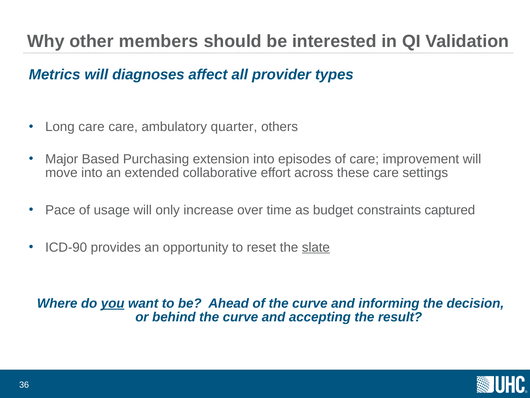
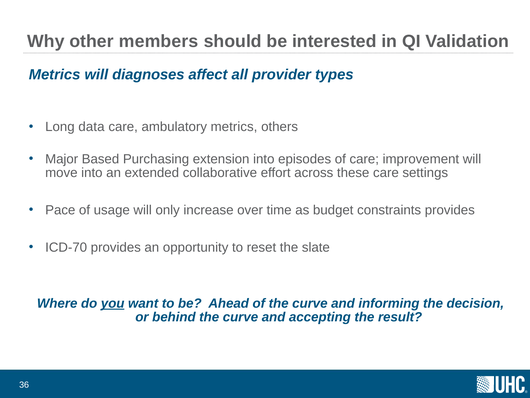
Long care: care -> data (91, 127)
ambulatory quarter: quarter -> metrics (234, 127)
constraints captured: captured -> provides (450, 210)
ICD-90: ICD-90 -> ICD-70 (66, 247)
slate underline: present -> none (316, 247)
